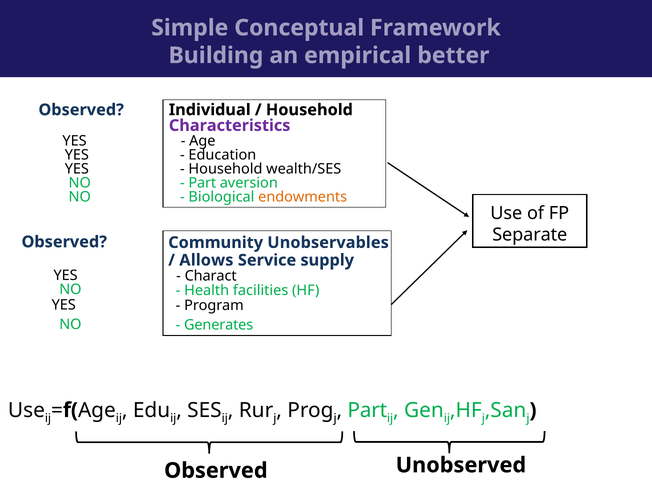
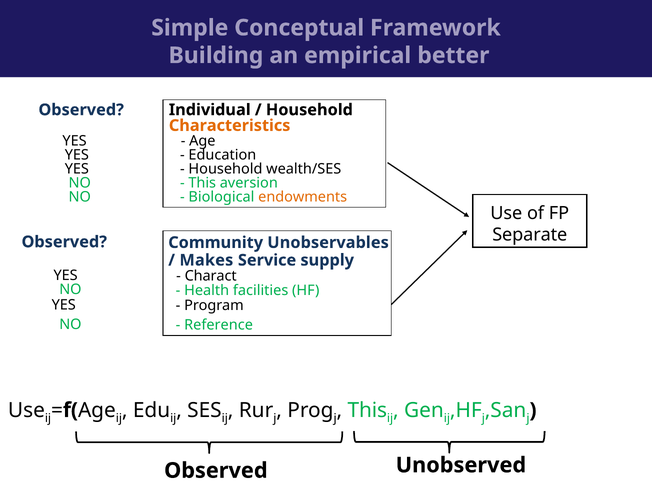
Characteristics colour: purple -> orange (230, 125)
Part: Part -> This (202, 183)
Allows: Allows -> Makes (206, 260)
Generates: Generates -> Reference (219, 325)
Part: Part -> This (367, 410)
